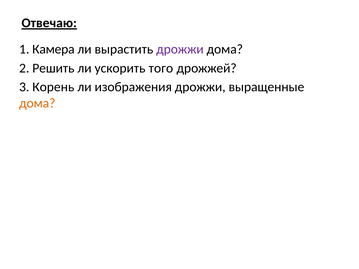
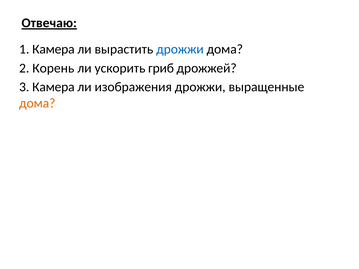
дрожжи colour: purple -> blue (180, 49)
Решить: Решить -> Корень (53, 68)
того: того -> гриб (161, 68)
3 Корень: Корень -> Камера (53, 87)
